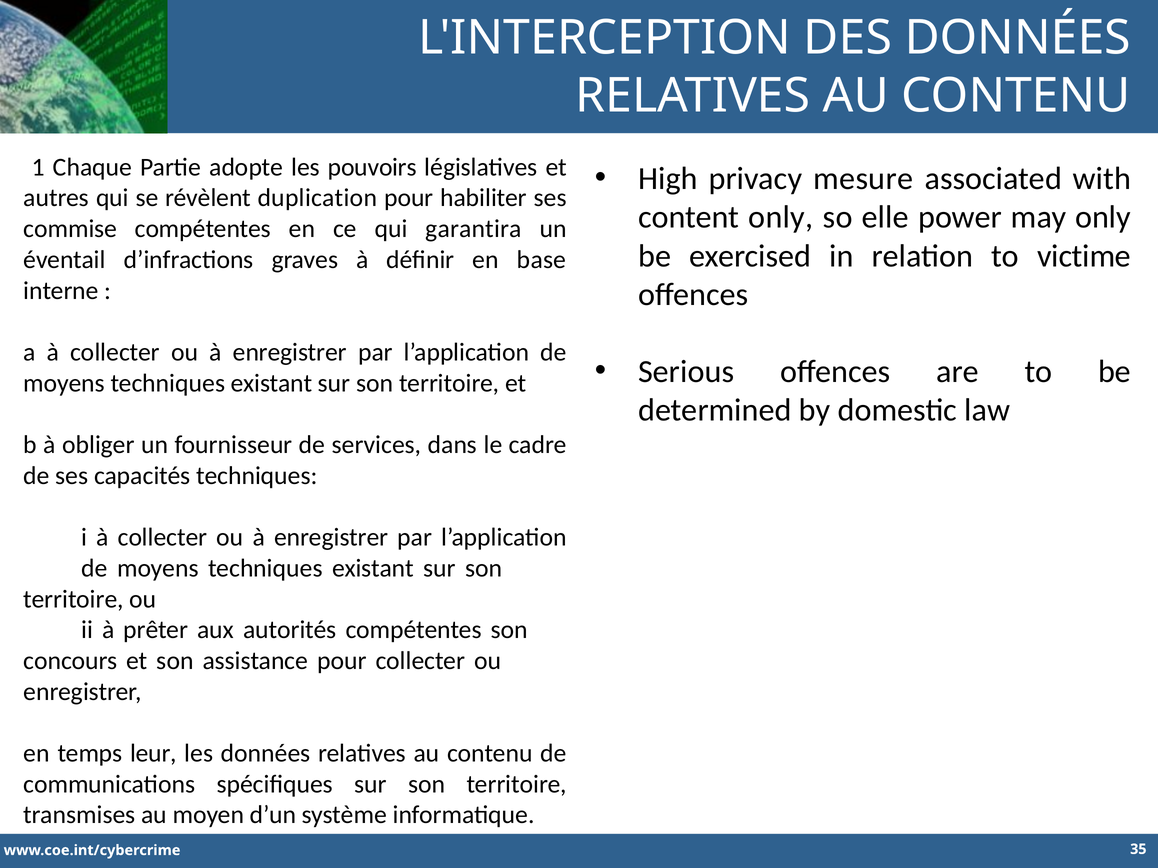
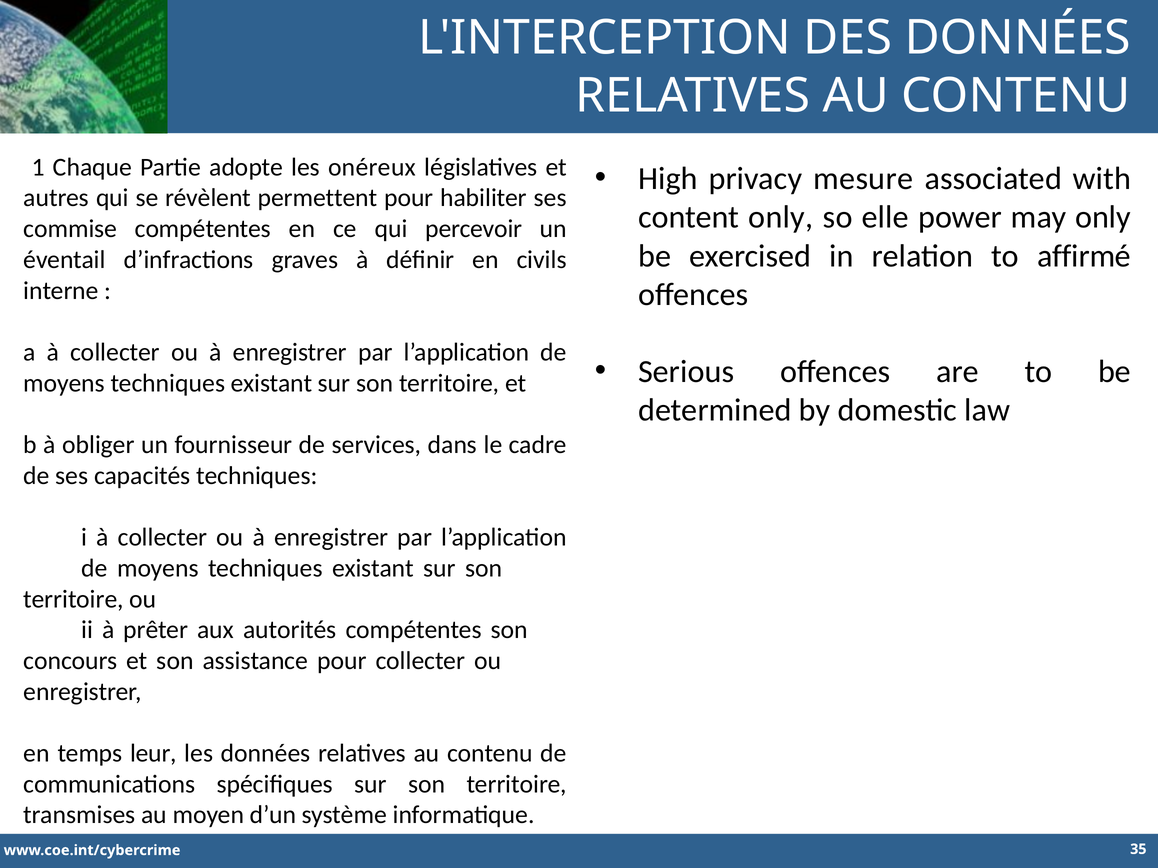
pouvoirs: pouvoirs -> onéreux (372, 167)
duplication: duplication -> permettent (318, 198)
garantira: garantira -> percevoir (474, 229)
victime: victime -> affirmé (1084, 256)
base: base -> civils (542, 260)
